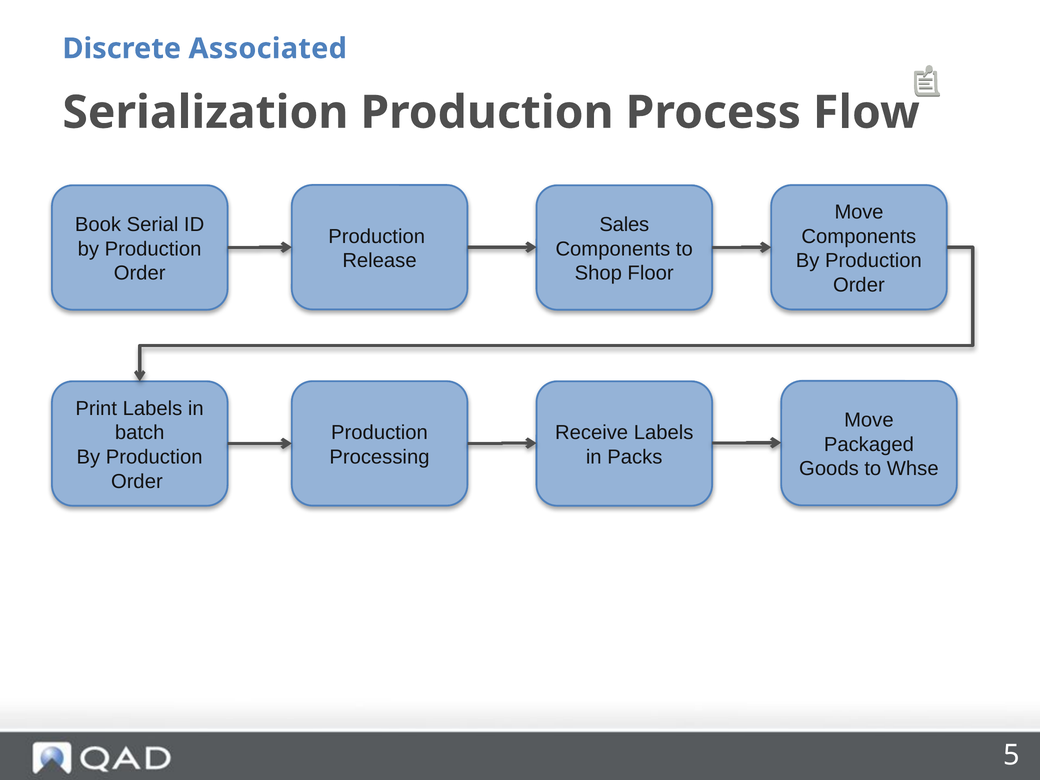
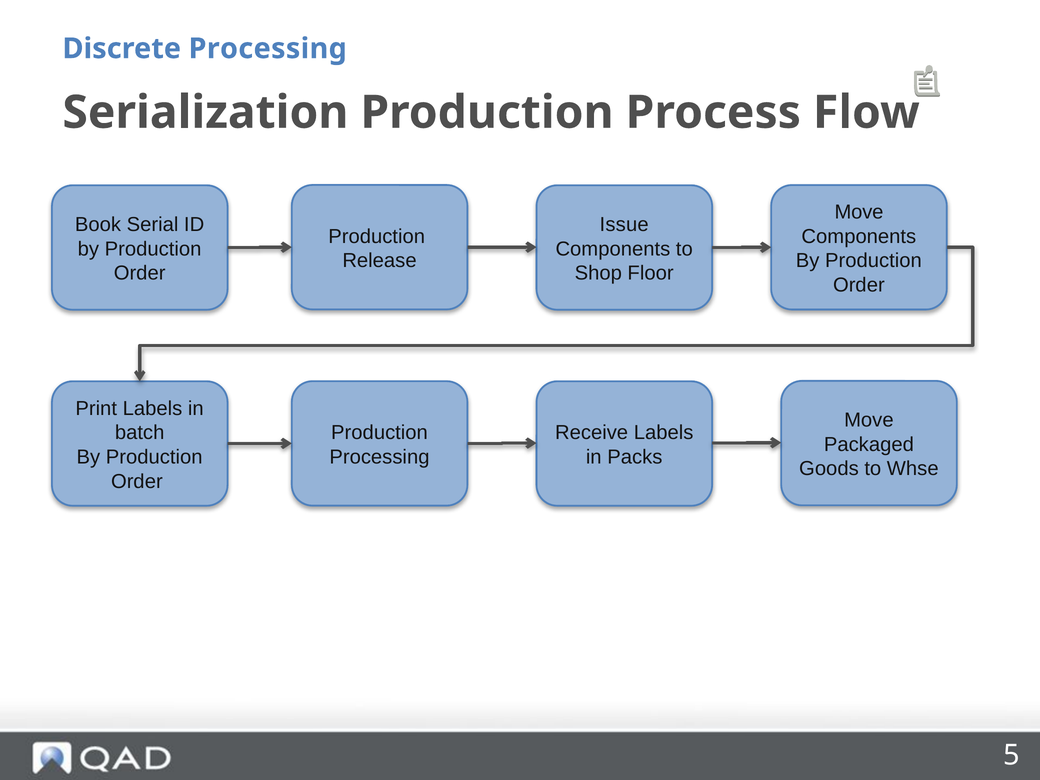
Discrete Associated: Associated -> Processing (268, 49)
Sales: Sales -> Issue (624, 225)
